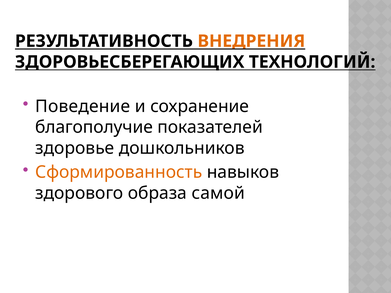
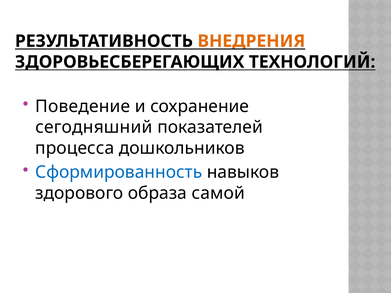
благополучие: благополучие -> сегодняшний (94, 127)
здоровье: здоровье -> процесса (75, 148)
Сформированность colour: orange -> blue (119, 172)
